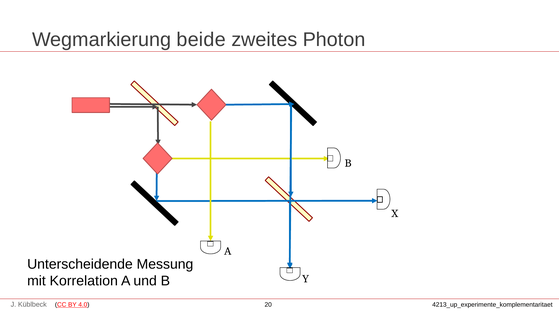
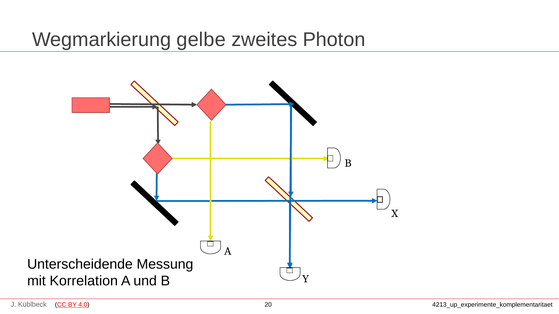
beide: beide -> gelbe (201, 40)
